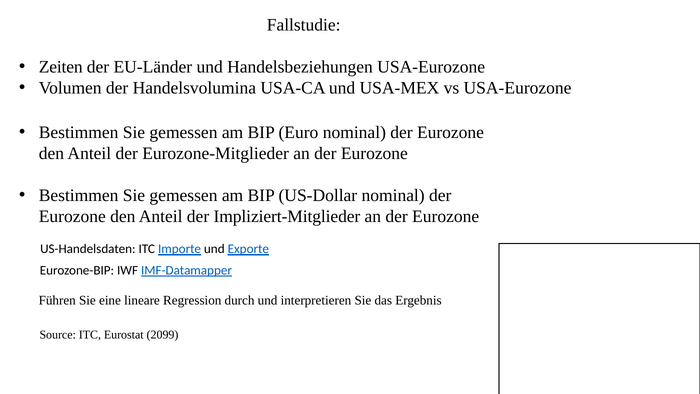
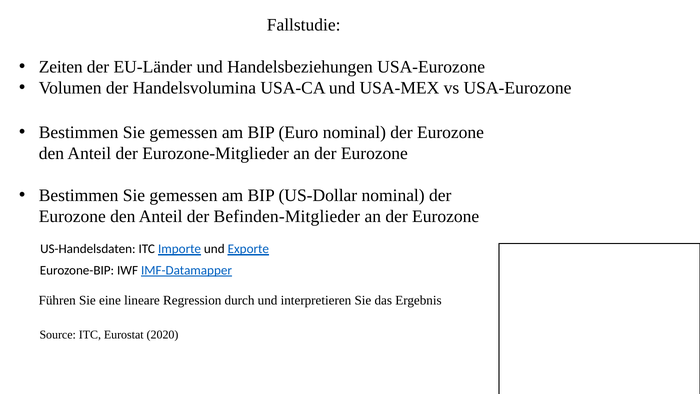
Impliziert-Mitglieder: Impliziert-Mitglieder -> Befinden-Mitglieder (287, 216)
2099: 2099 -> 2020 (163, 335)
